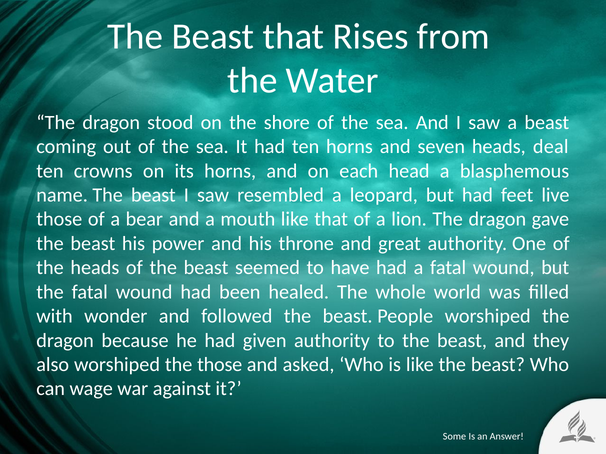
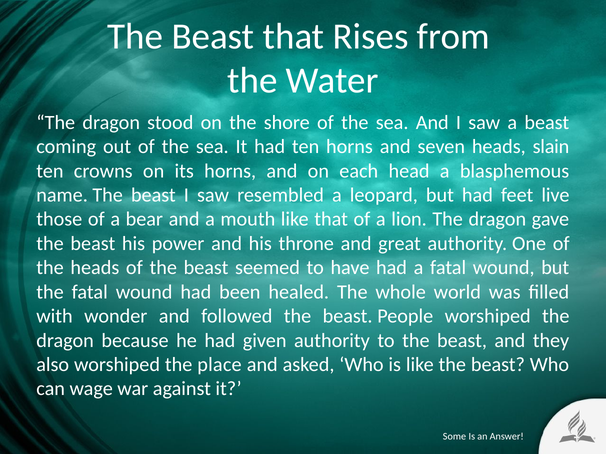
deal: deal -> slain (551, 147)
the those: those -> place (220, 365)
